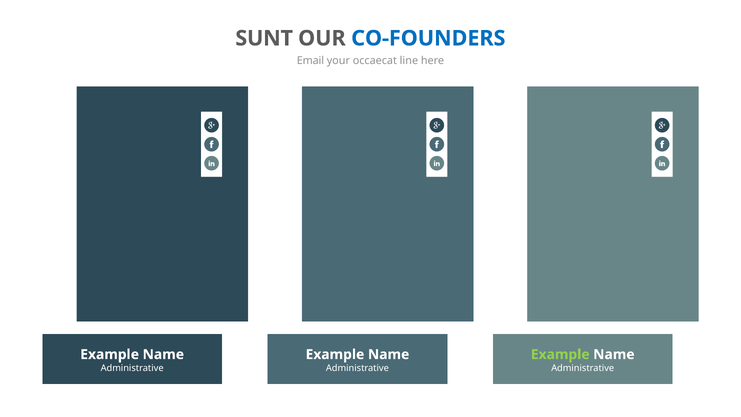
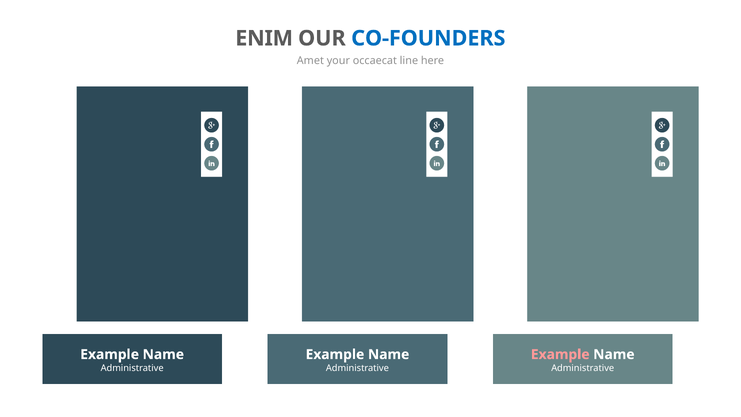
SUNT: SUNT -> ENIM (264, 38)
Email: Email -> Amet (310, 61)
Example colour: light green -> pink (560, 354)
